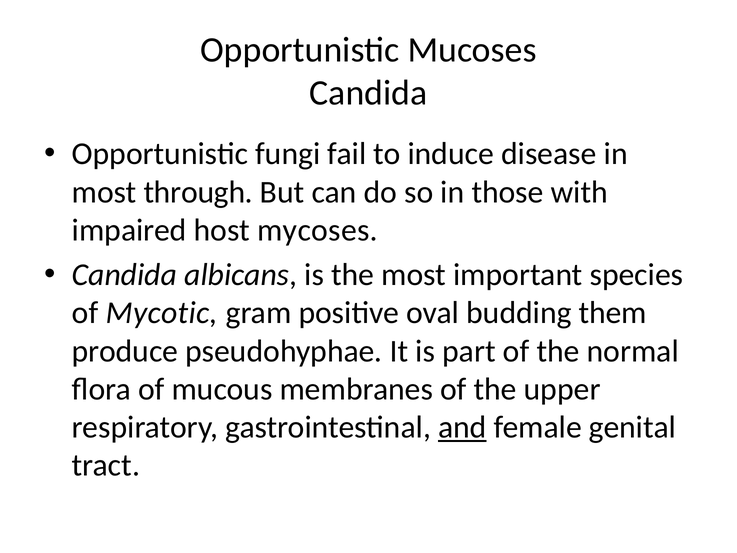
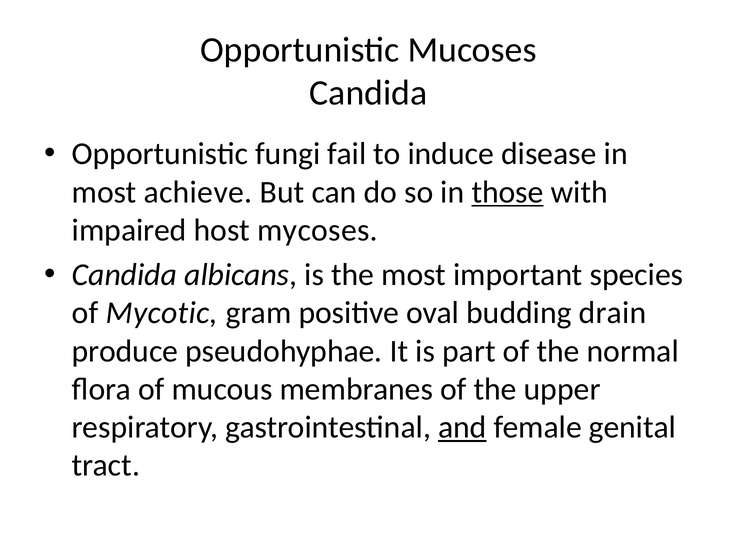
through: through -> achieve (198, 192)
those underline: none -> present (508, 192)
them: them -> drain (612, 313)
